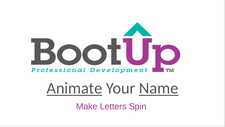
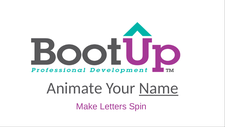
Animate underline: present -> none (74, 88)
